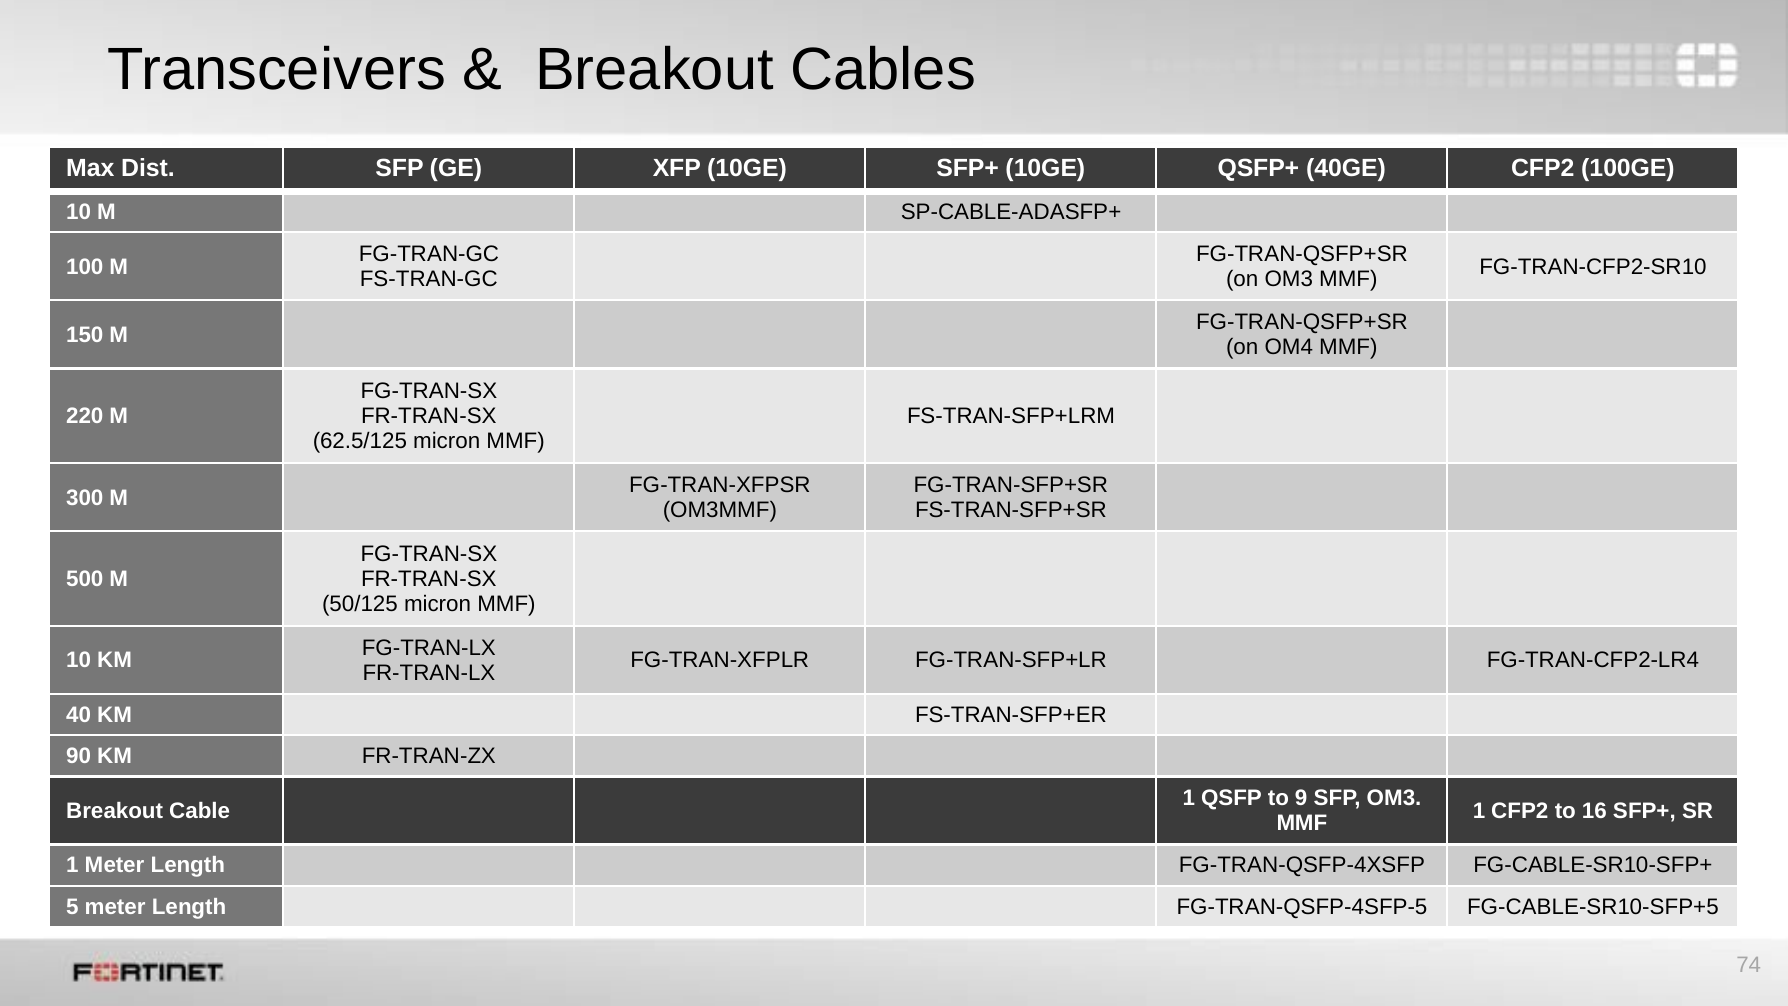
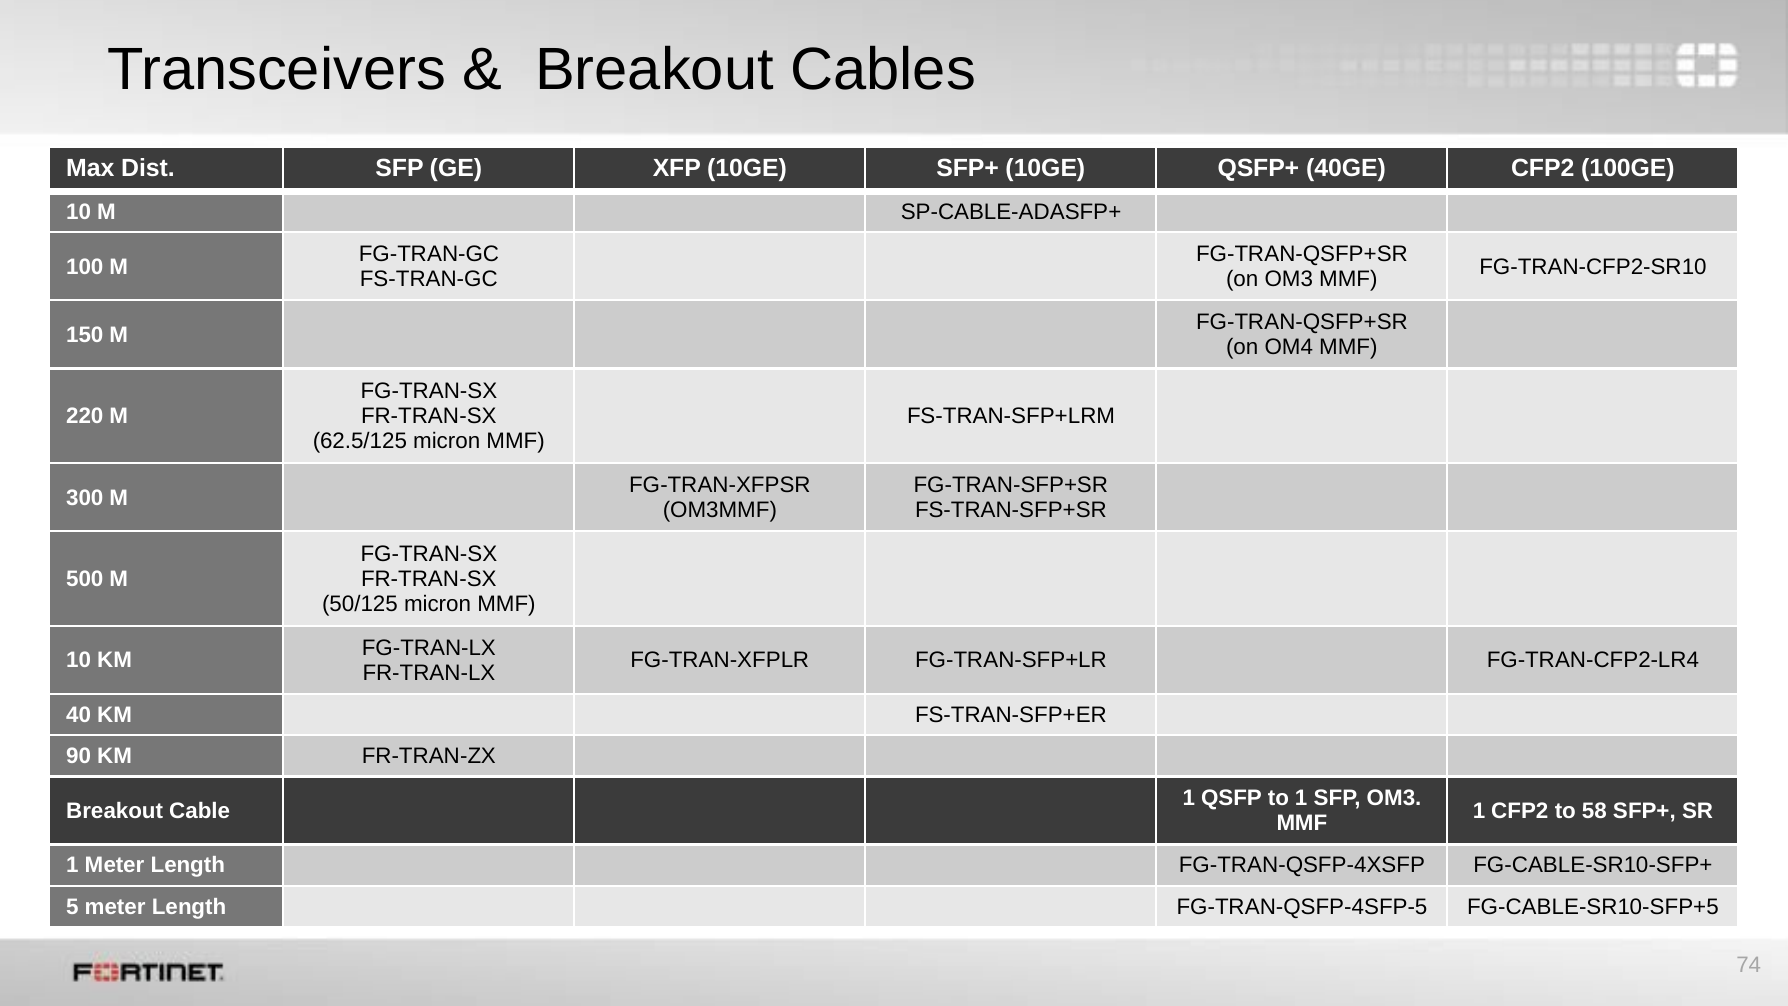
to 9: 9 -> 1 (1301, 798)
16: 16 -> 58 (1594, 811)
